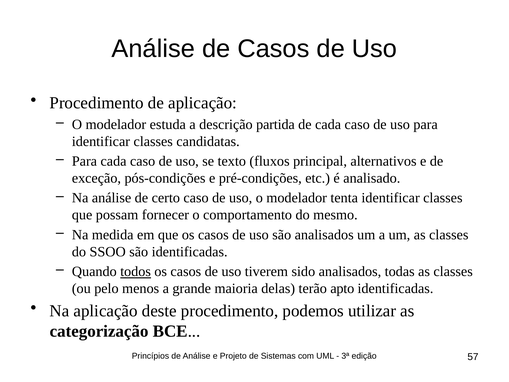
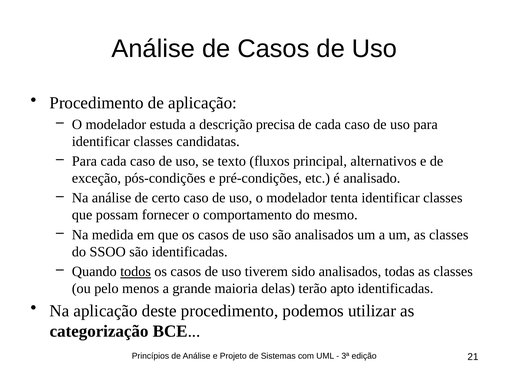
partida: partida -> precisa (275, 124)
57: 57 -> 21 (473, 357)
